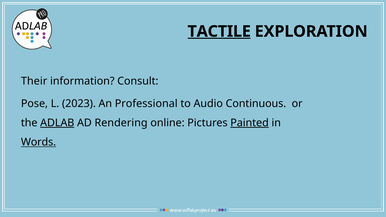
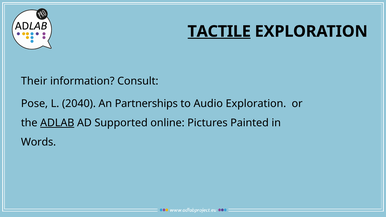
2023: 2023 -> 2040 (79, 104)
Professional: Professional -> Partnerships (146, 104)
Audio Continuous: Continuous -> Exploration (256, 104)
Rendering: Rendering -> Supported (121, 123)
Painted underline: present -> none (250, 123)
Words underline: present -> none (38, 142)
